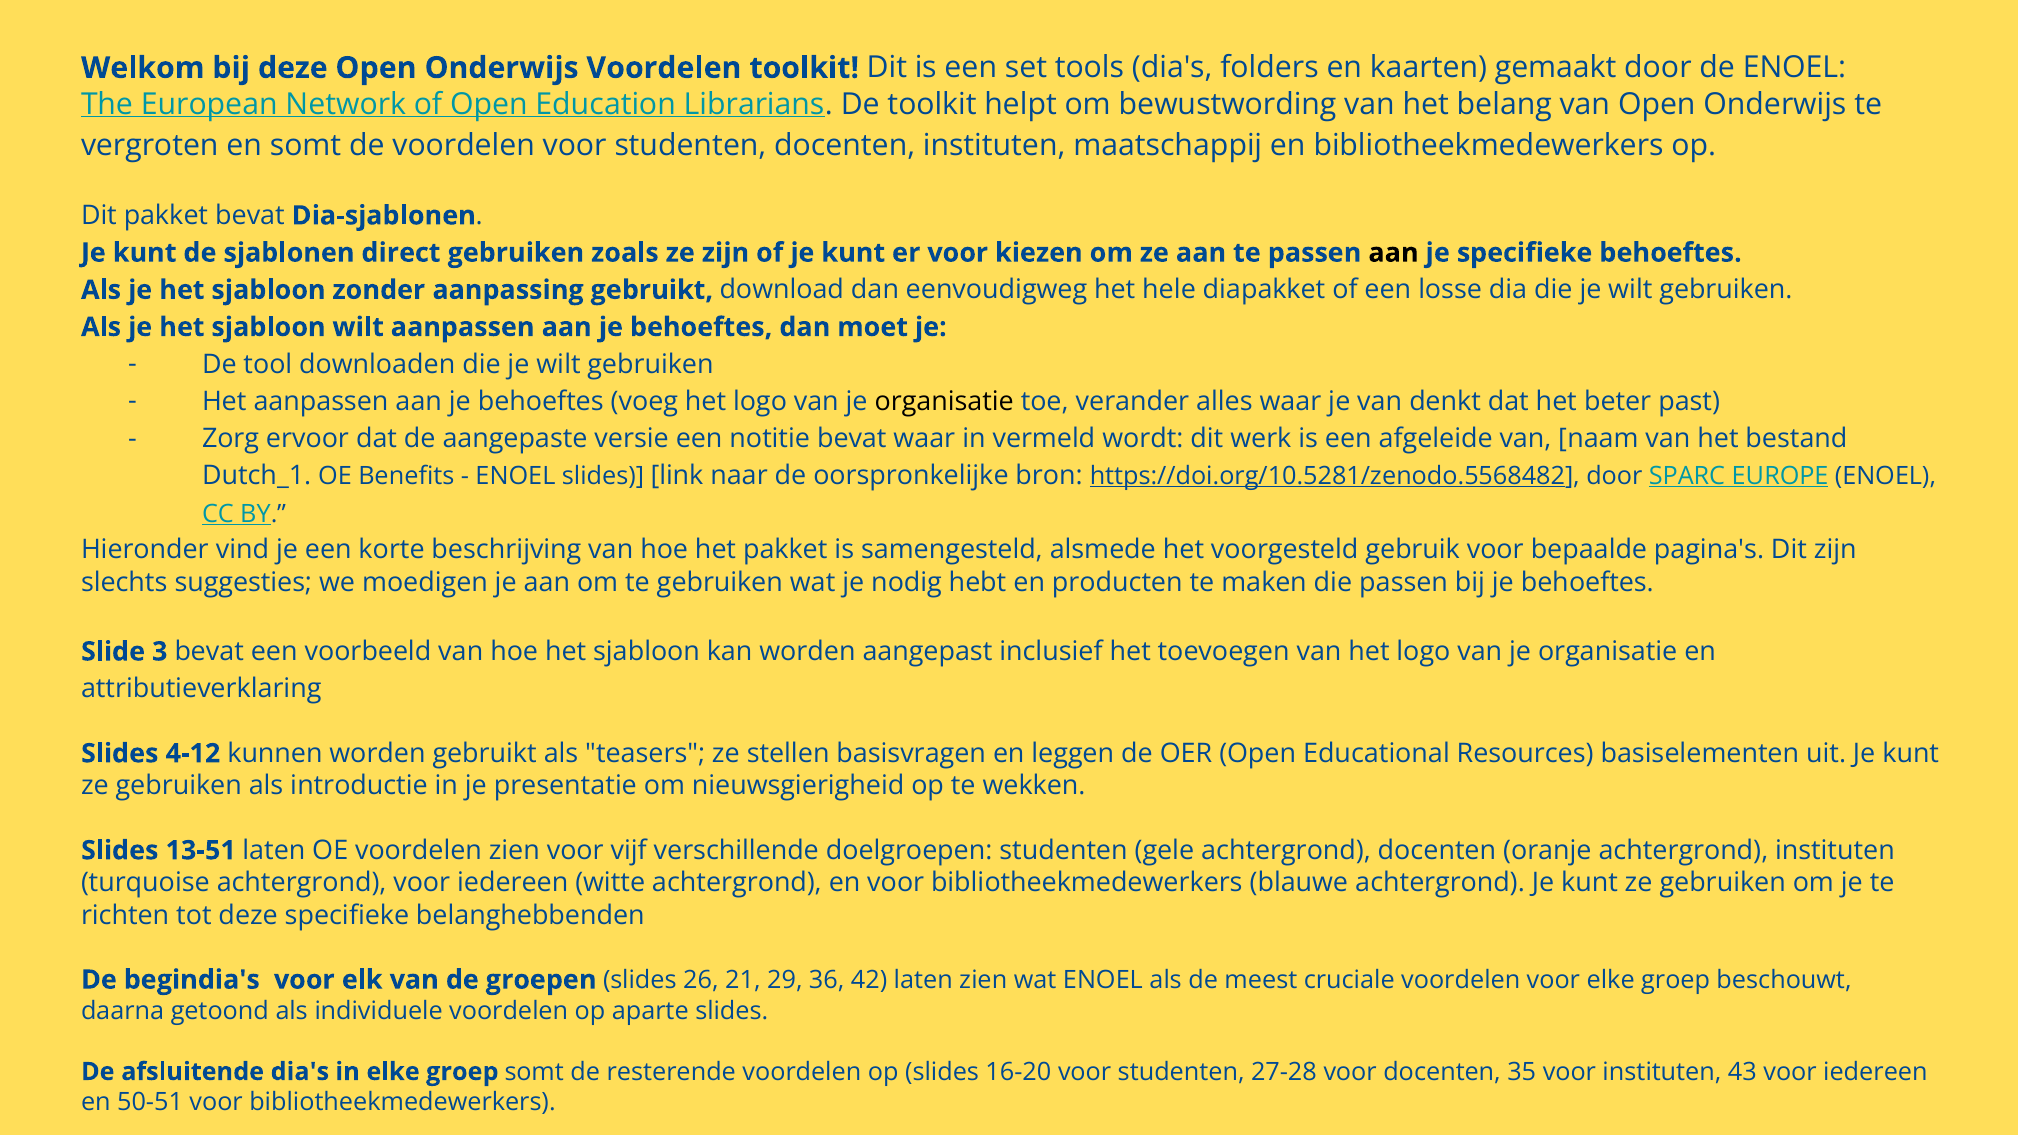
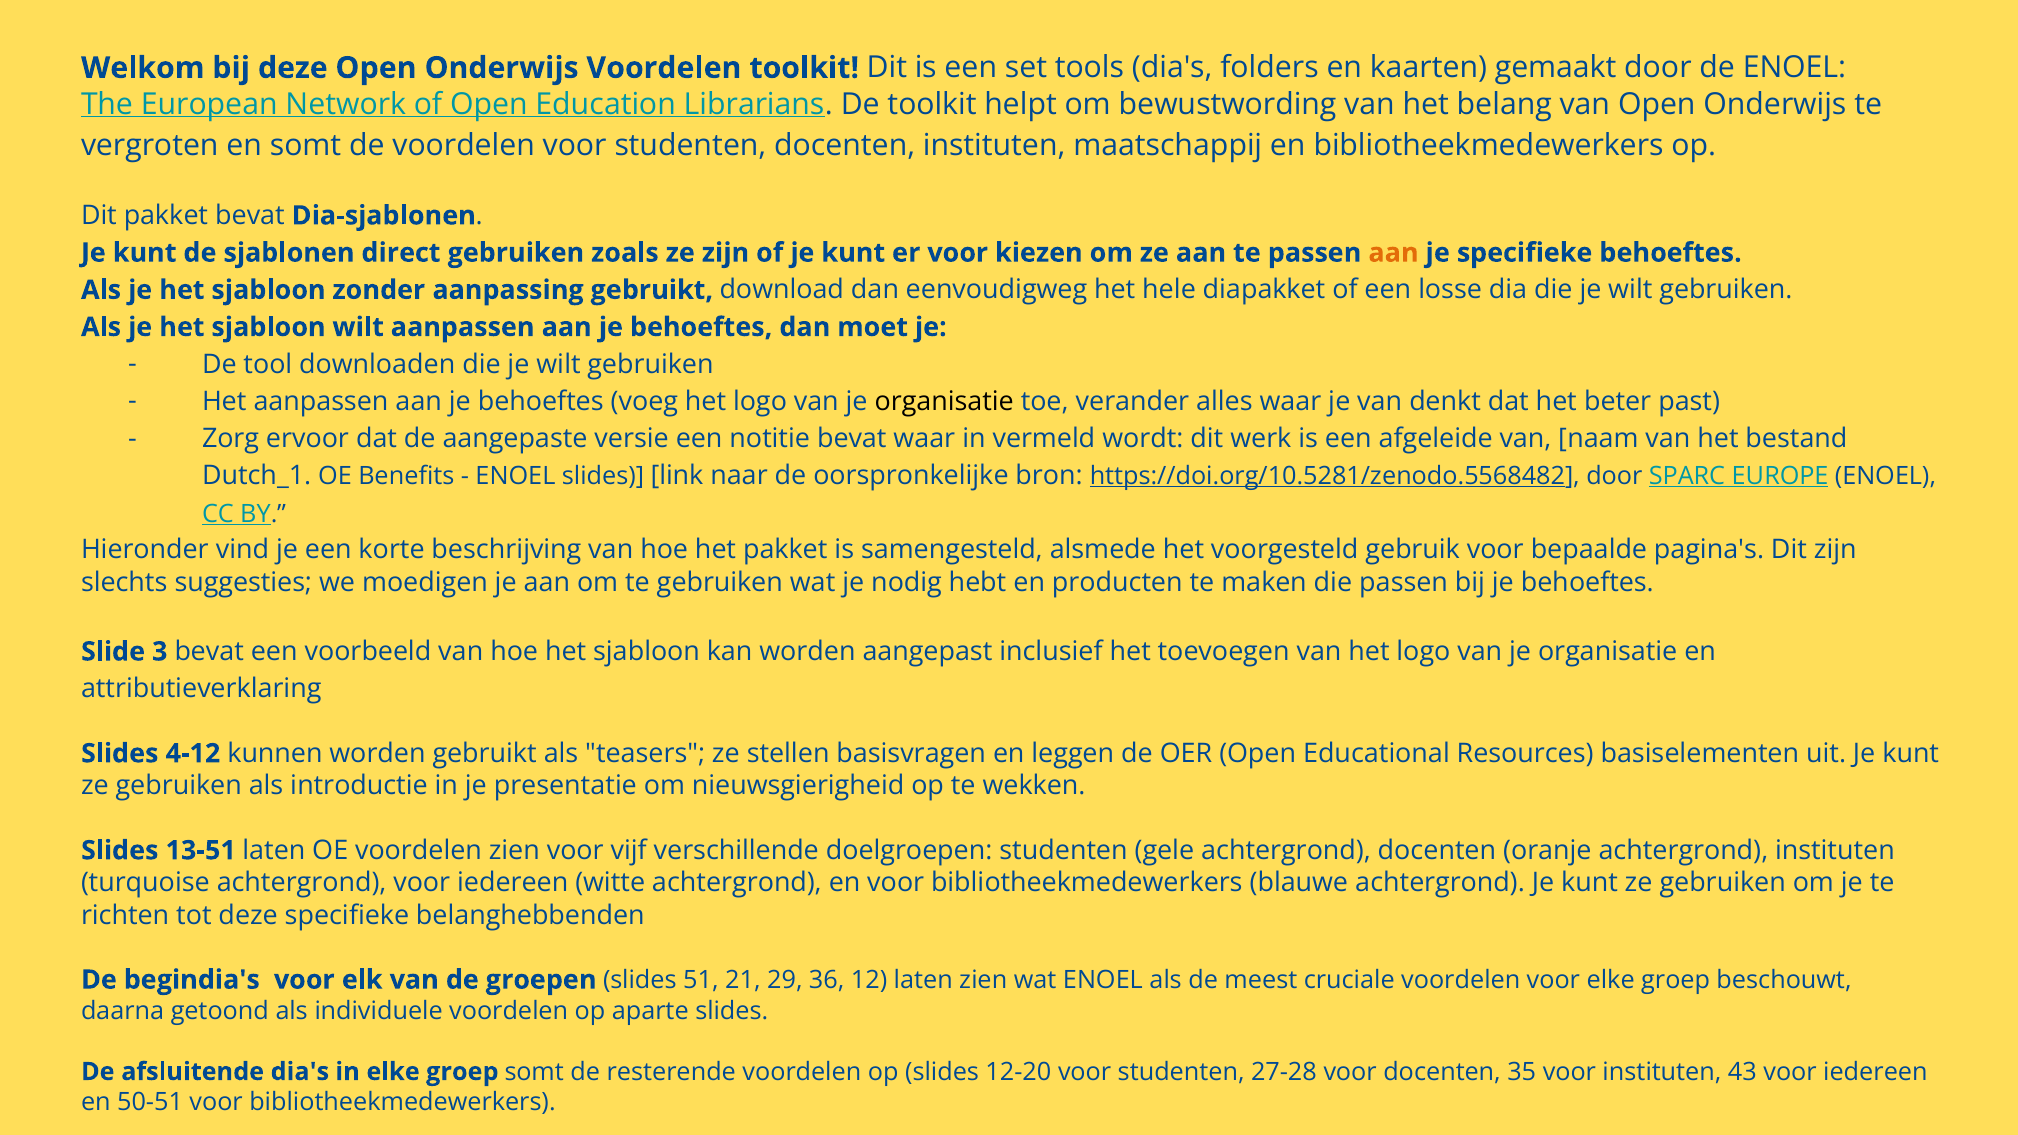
aan colour: black -> orange (1393, 253)
26: 26 -> 51 (701, 980)
42: 42 -> 12 (869, 980)
16-20: 16-20 -> 12-20 (1018, 1072)
